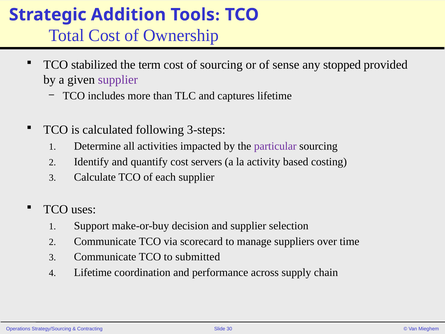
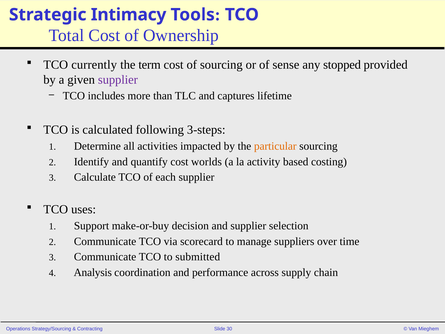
Addition: Addition -> Intimacy (129, 15)
stabilized: stabilized -> currently (94, 65)
particular colour: purple -> orange (275, 146)
servers: servers -> worlds (206, 162)
Lifetime: Lifetime -> Analysis (93, 272)
